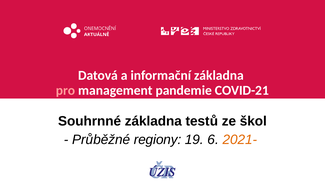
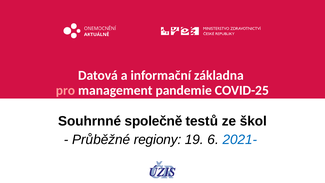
COVID-21: COVID-21 -> COVID-25 (242, 90)
Souhrnné základna: základna -> společně (153, 121)
2021- colour: orange -> blue (240, 139)
